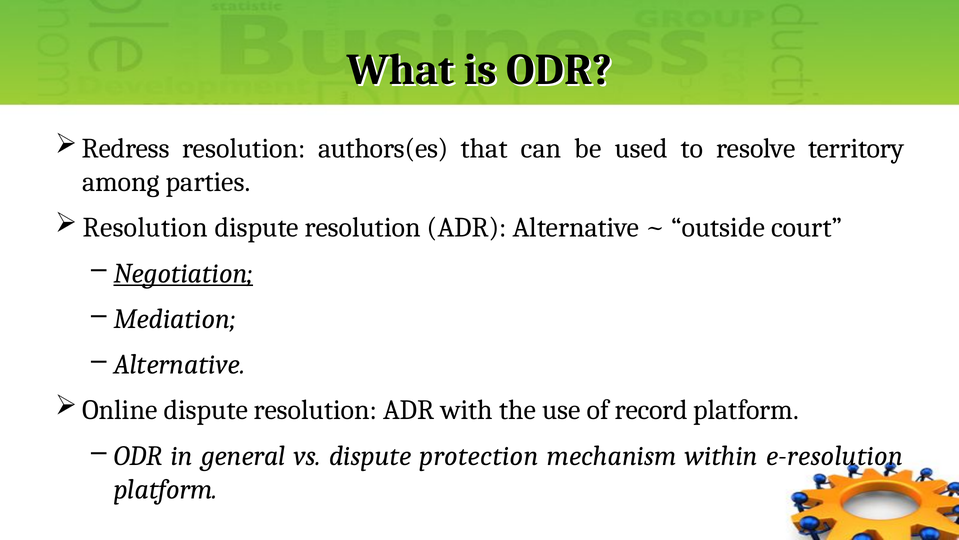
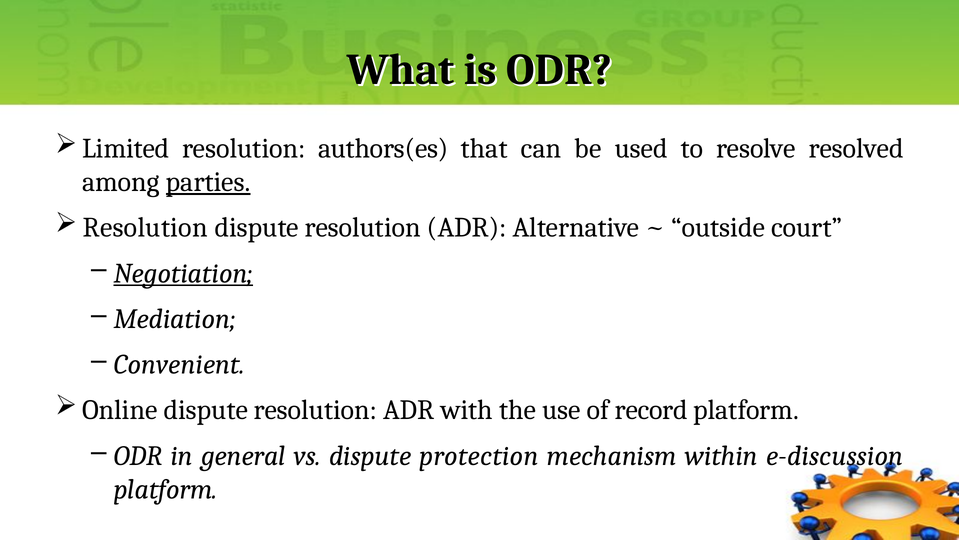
Redress: Redress -> Limited (126, 148)
territory: territory -> resolved (856, 148)
parties underline: none -> present (208, 182)
Alternative: Alternative -> Convenient (179, 364)
e-resolution: e-resolution -> e-discussion (835, 455)
